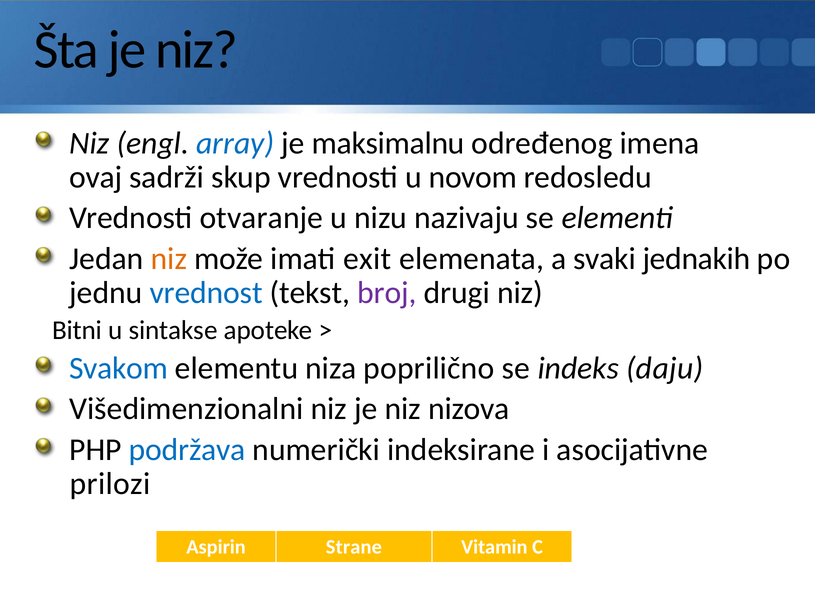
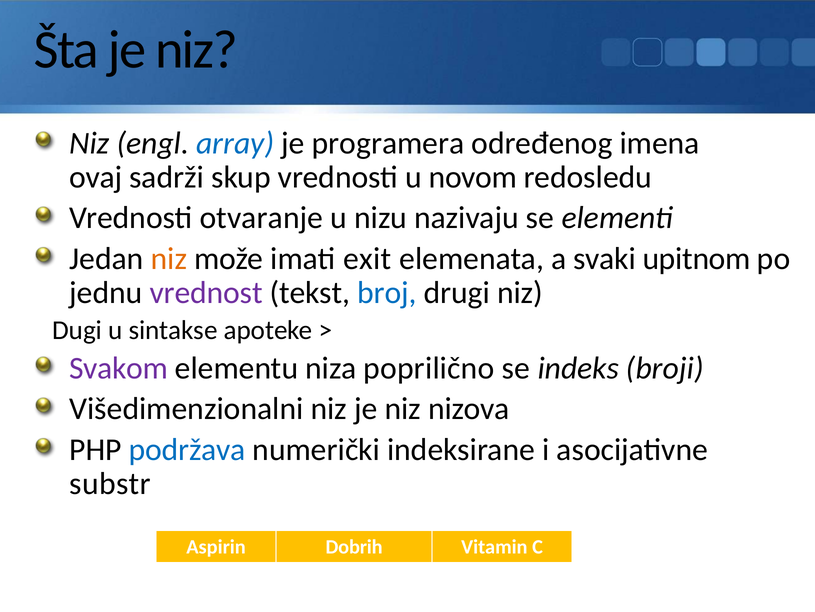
maksimalnu: maksimalnu -> programera (388, 143)
jednakih: jednakih -> upitnom (697, 258)
vrednost colour: blue -> purple (206, 293)
broj colour: purple -> blue (387, 293)
Bitni: Bitni -> Dugi (77, 330)
Svakom colour: blue -> purple (119, 368)
daju: daju -> broji (665, 368)
prilozi: prilozi -> substr (110, 483)
Strane: Strane -> Dobrih (354, 547)
